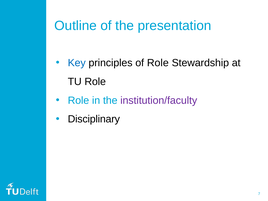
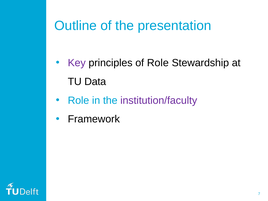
Key colour: blue -> purple (77, 63)
TU Role: Role -> Data (95, 82)
Disciplinary: Disciplinary -> Framework (94, 119)
